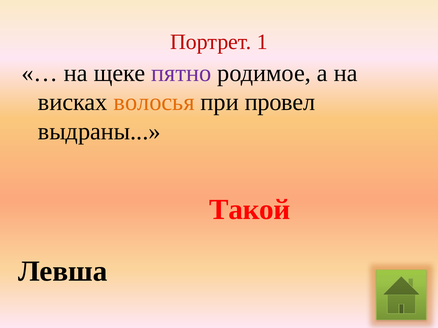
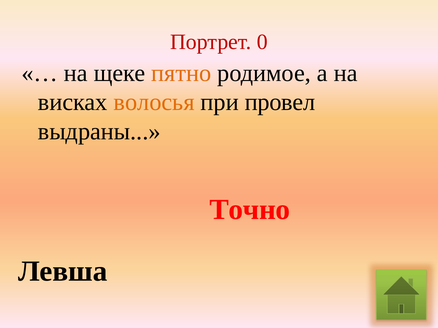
1: 1 -> 0 (262, 42)
пятно colour: purple -> orange (181, 73)
Такой: Такой -> Точно (250, 210)
